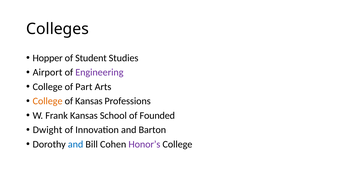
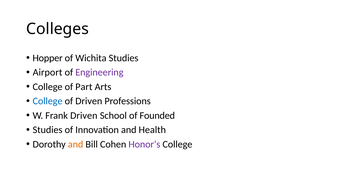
Student: Student -> Wichita (91, 58)
College colour: orange -> blue (48, 101)
of Kansas: Kansas -> Driven (89, 101)
Frank Kansas: Kansas -> Driven (84, 116)
Dwight: Dwight -> Studies (48, 130)
Barton: Barton -> Health (152, 130)
and colour: blue -> orange (76, 145)
